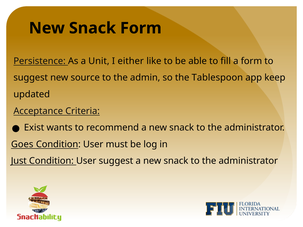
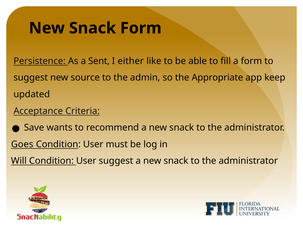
Unit: Unit -> Sent (99, 61)
Tablespoon: Tablespoon -> Appropriate (217, 78)
Exist: Exist -> Save (34, 128)
Just: Just -> Will (19, 161)
